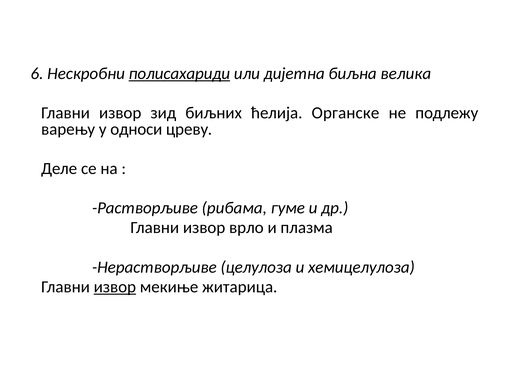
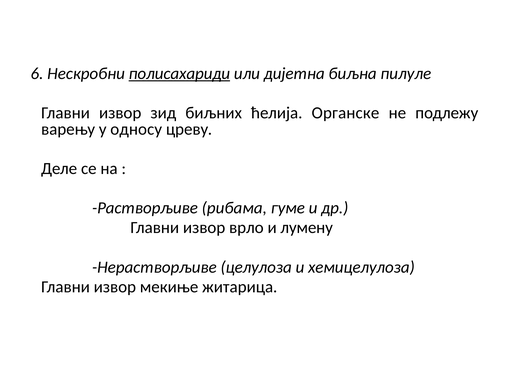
велика: велика -> пилуле (406, 74)
односи: односи -> односу (136, 129)
плазма: плазма -> лумену (307, 228)
извор underline: present -> none (115, 287)
